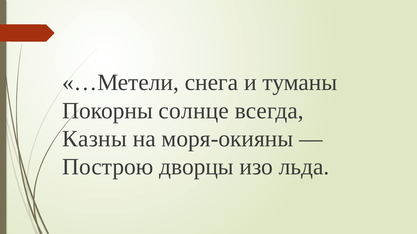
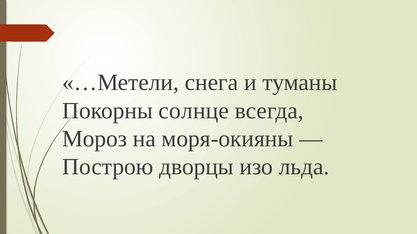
Казны: Казны -> Мороз (95, 139)
